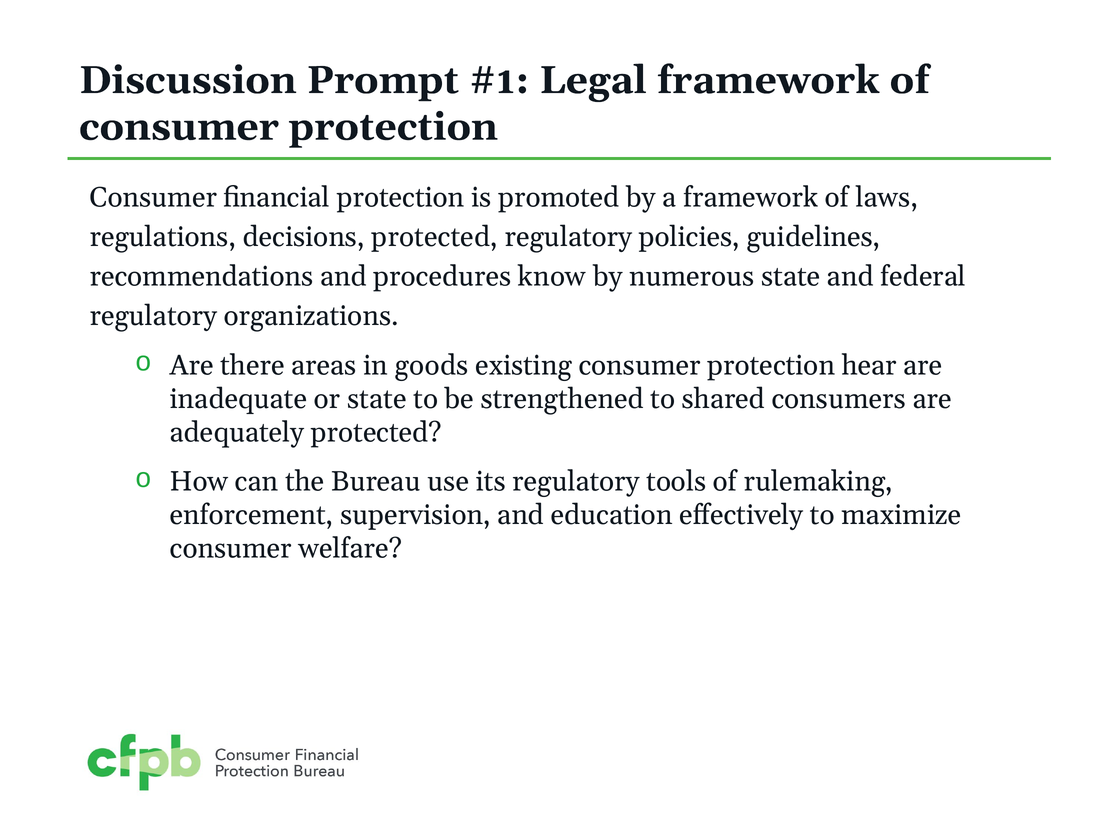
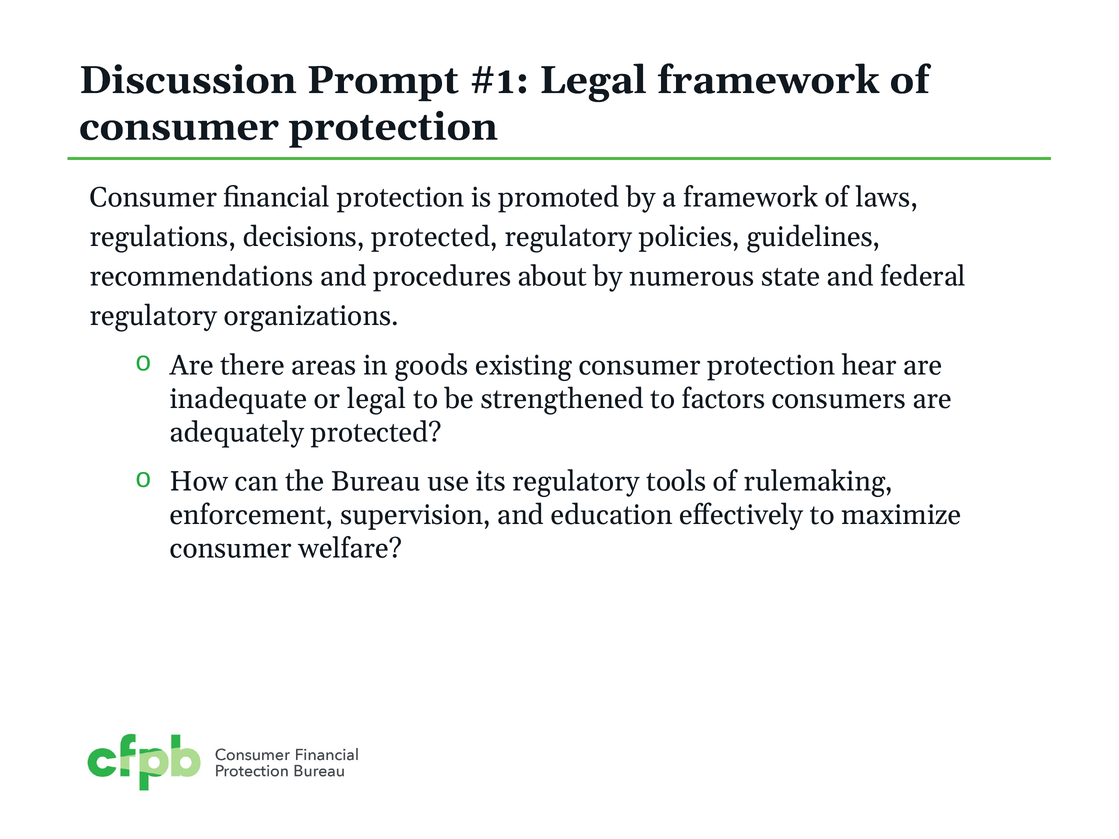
know: know -> about (552, 277)
or state: state -> legal (377, 399)
shared: shared -> factors (723, 399)
